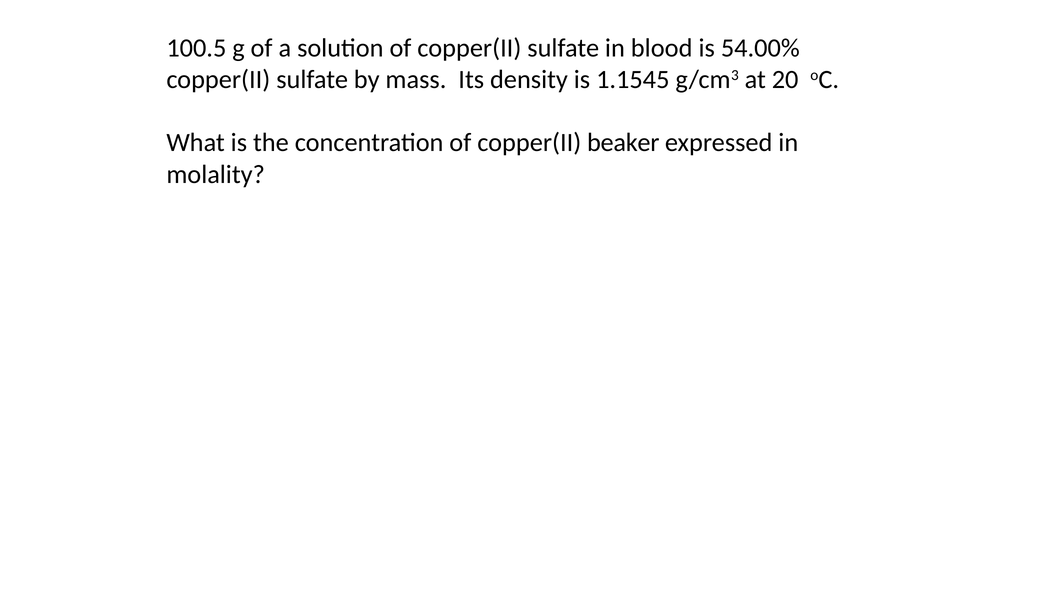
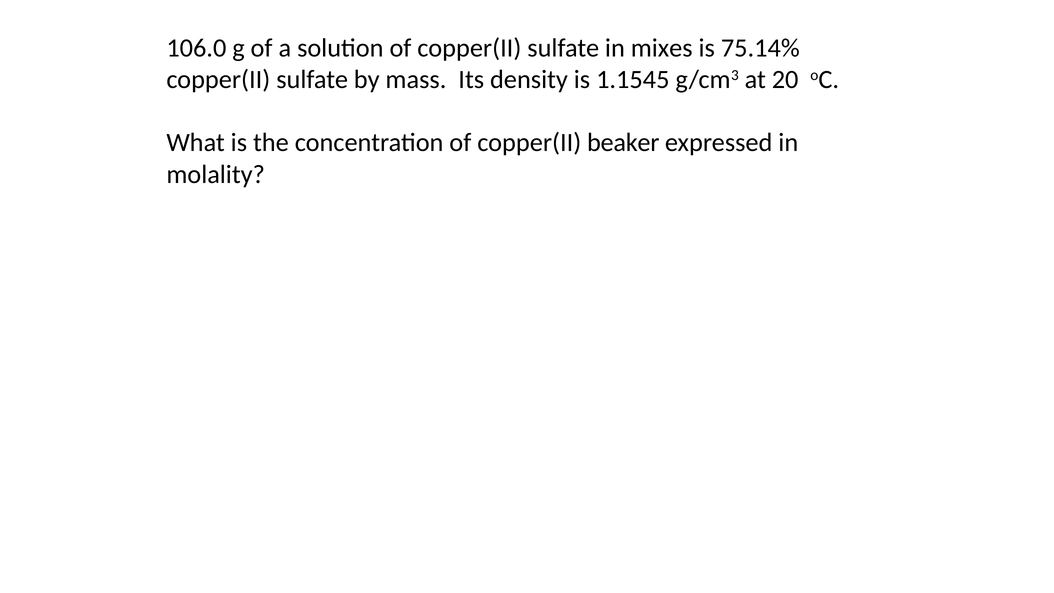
100.5: 100.5 -> 106.0 (196, 48)
blood: blood -> mixes (662, 48)
54.00%: 54.00% -> 75.14% (760, 48)
